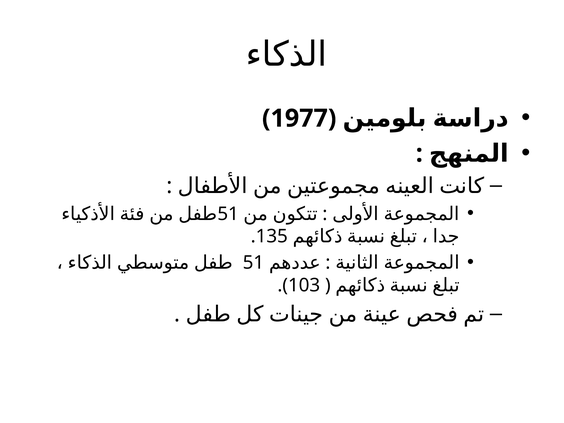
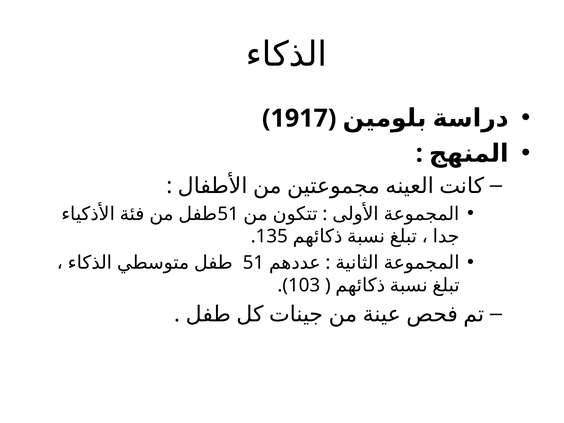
1977: 1977 -> 1917 (299, 118)
